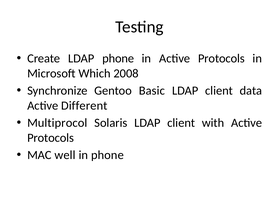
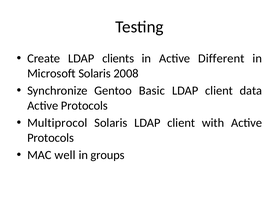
LDAP phone: phone -> clients (118, 59)
in Active Protocols: Protocols -> Different (221, 59)
Microsoft Which: Which -> Solaris (95, 73)
Different: Different -> Protocols (84, 106)
in phone: phone -> groups (108, 155)
